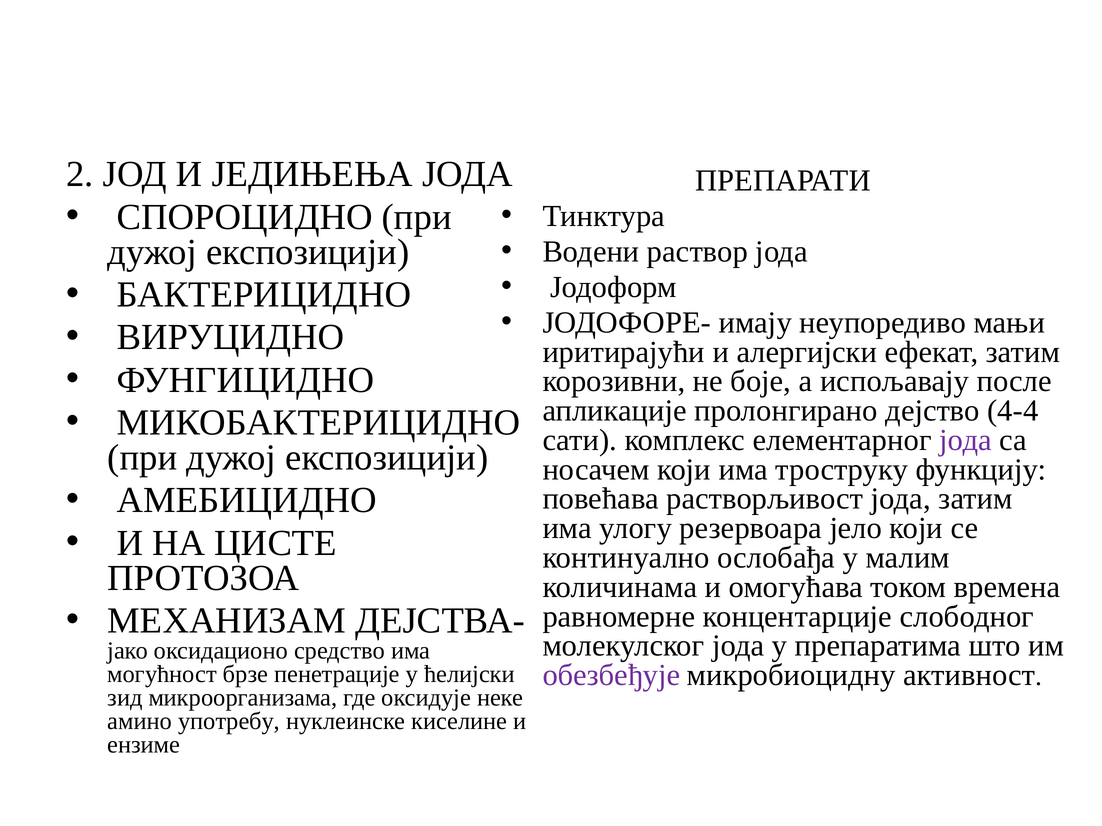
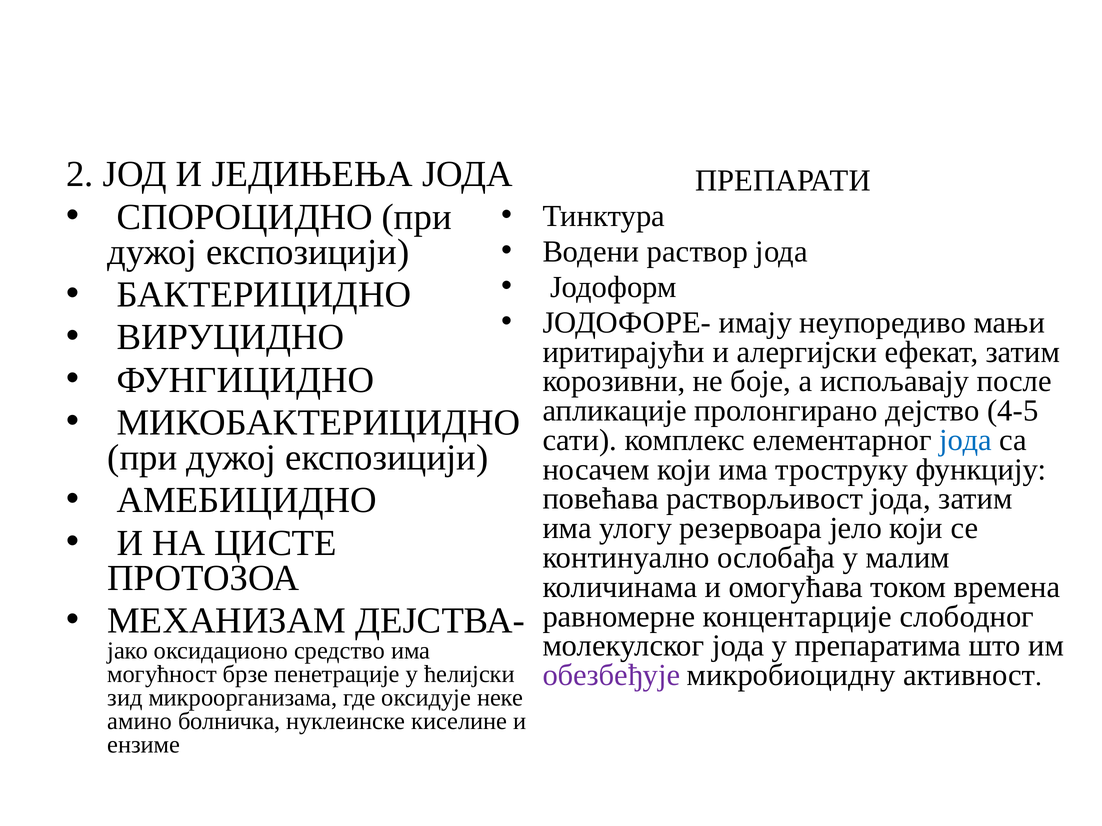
4-4: 4-4 -> 4-5 (1013, 411)
јода colour: purple -> blue (965, 440)
употребу: употребу -> болничка (229, 722)
